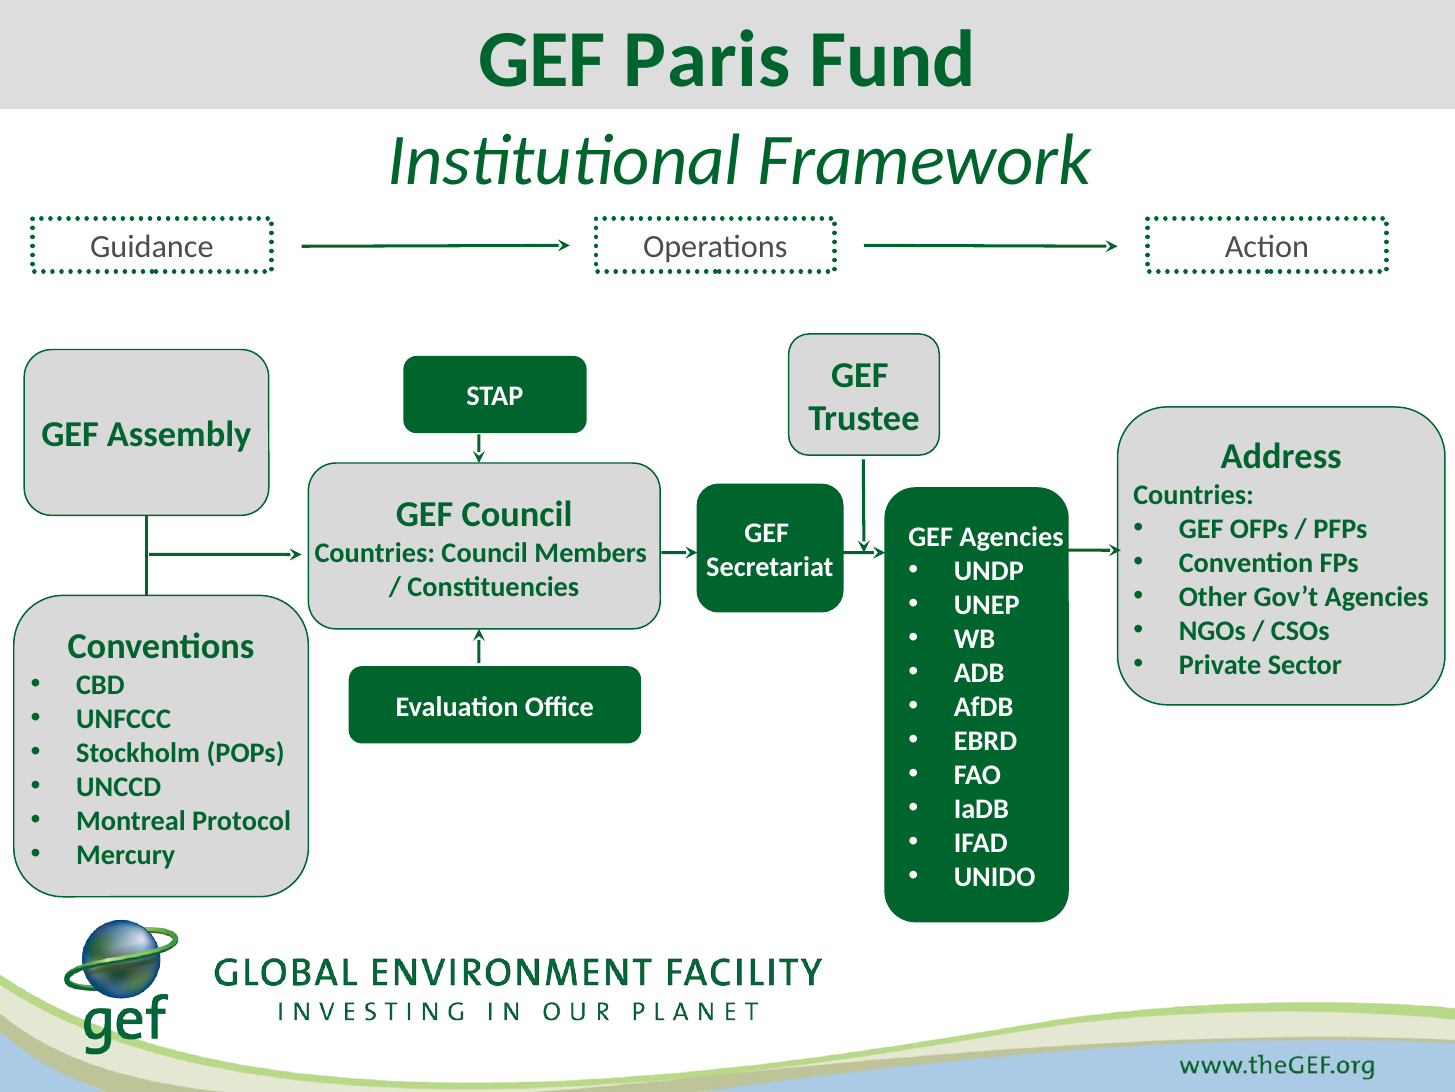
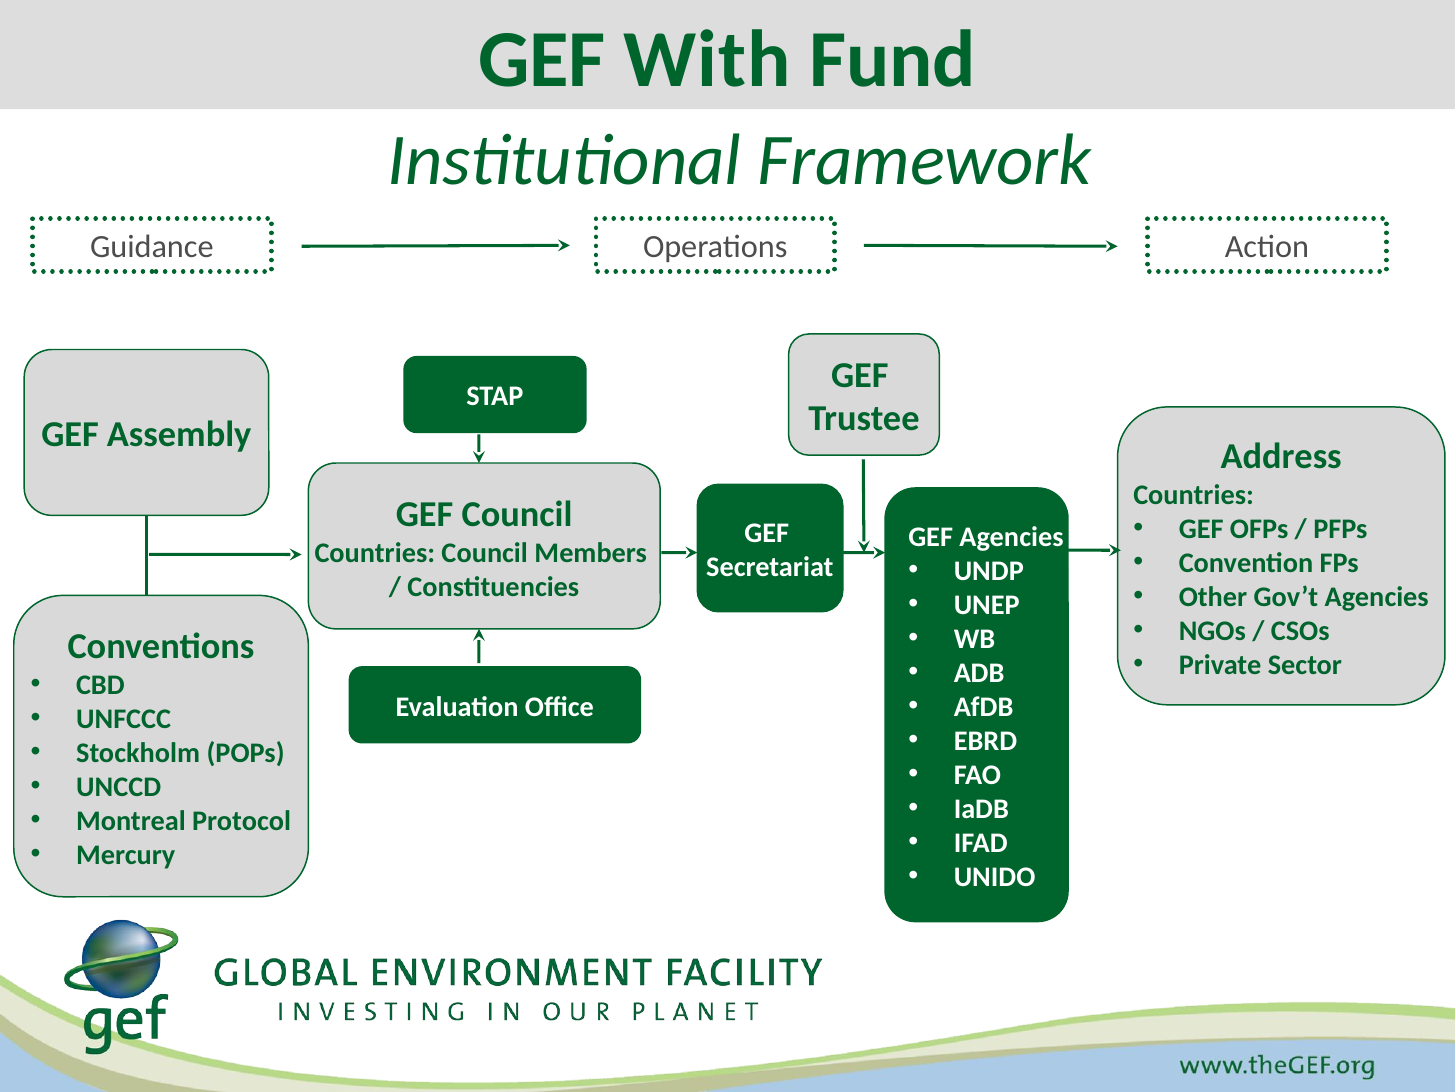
Paris: Paris -> With (707, 60)
